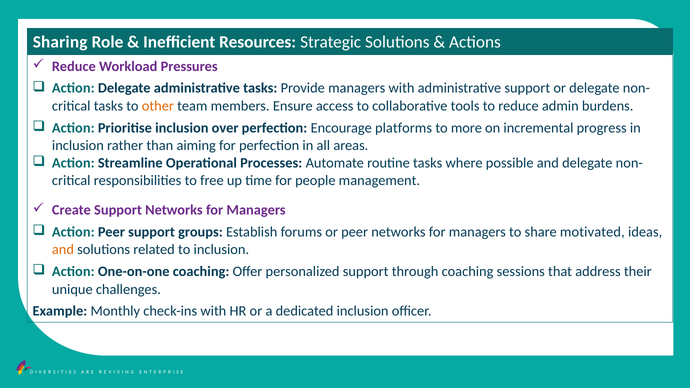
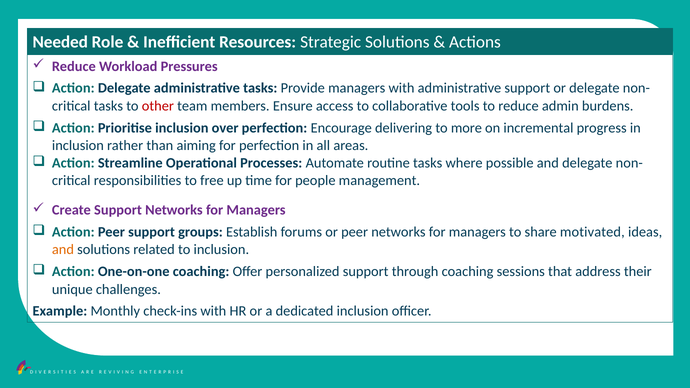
Sharing: Sharing -> Needed (60, 42)
other colour: orange -> red (158, 106)
platforms: platforms -> delivering (404, 128)
